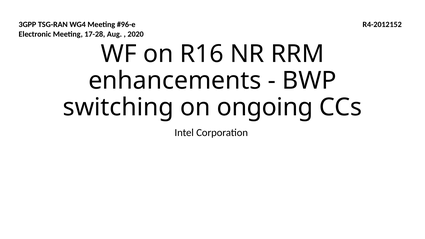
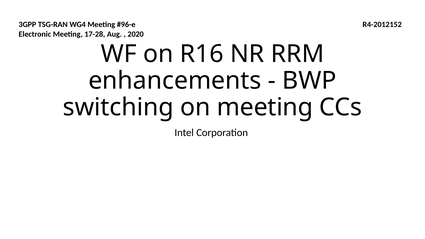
on ongoing: ongoing -> meeting (265, 108)
